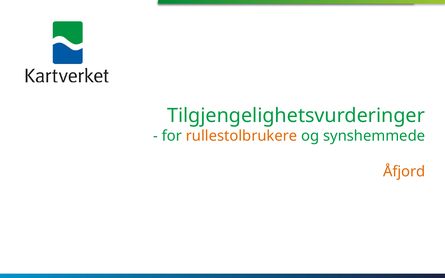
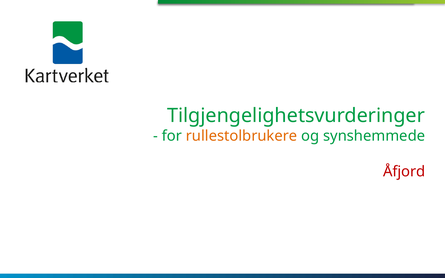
Åfjord colour: orange -> red (404, 172)
